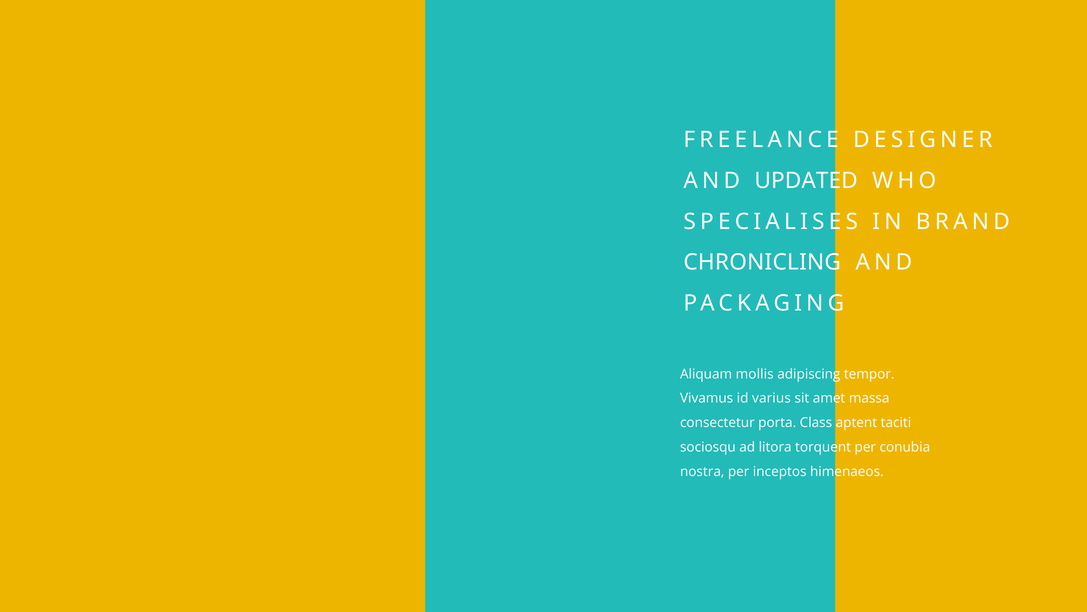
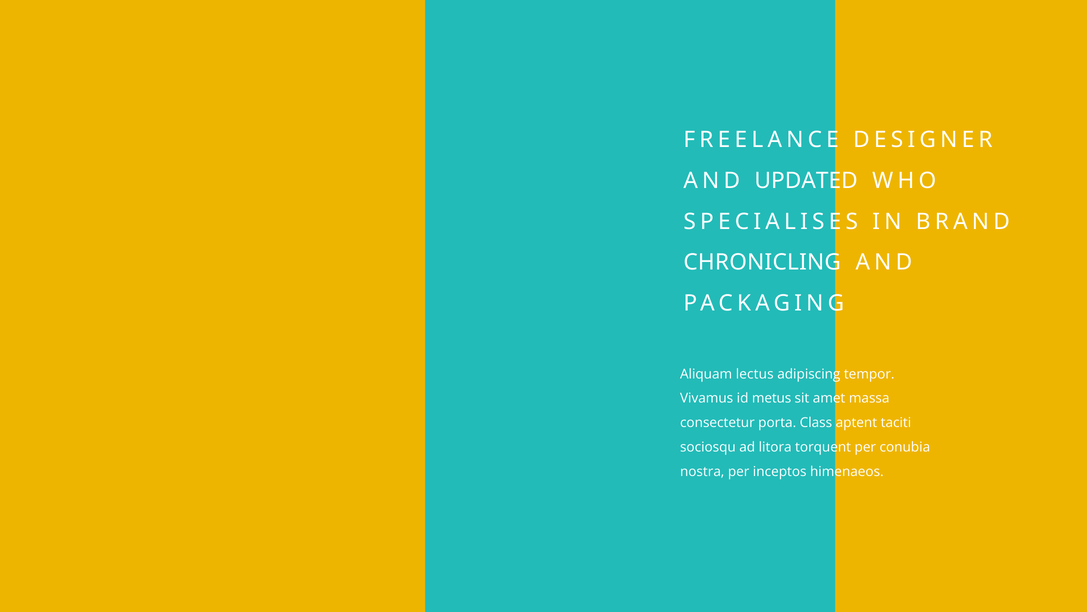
mollis: mollis -> lectus (755, 374)
varius: varius -> metus (772, 398)
